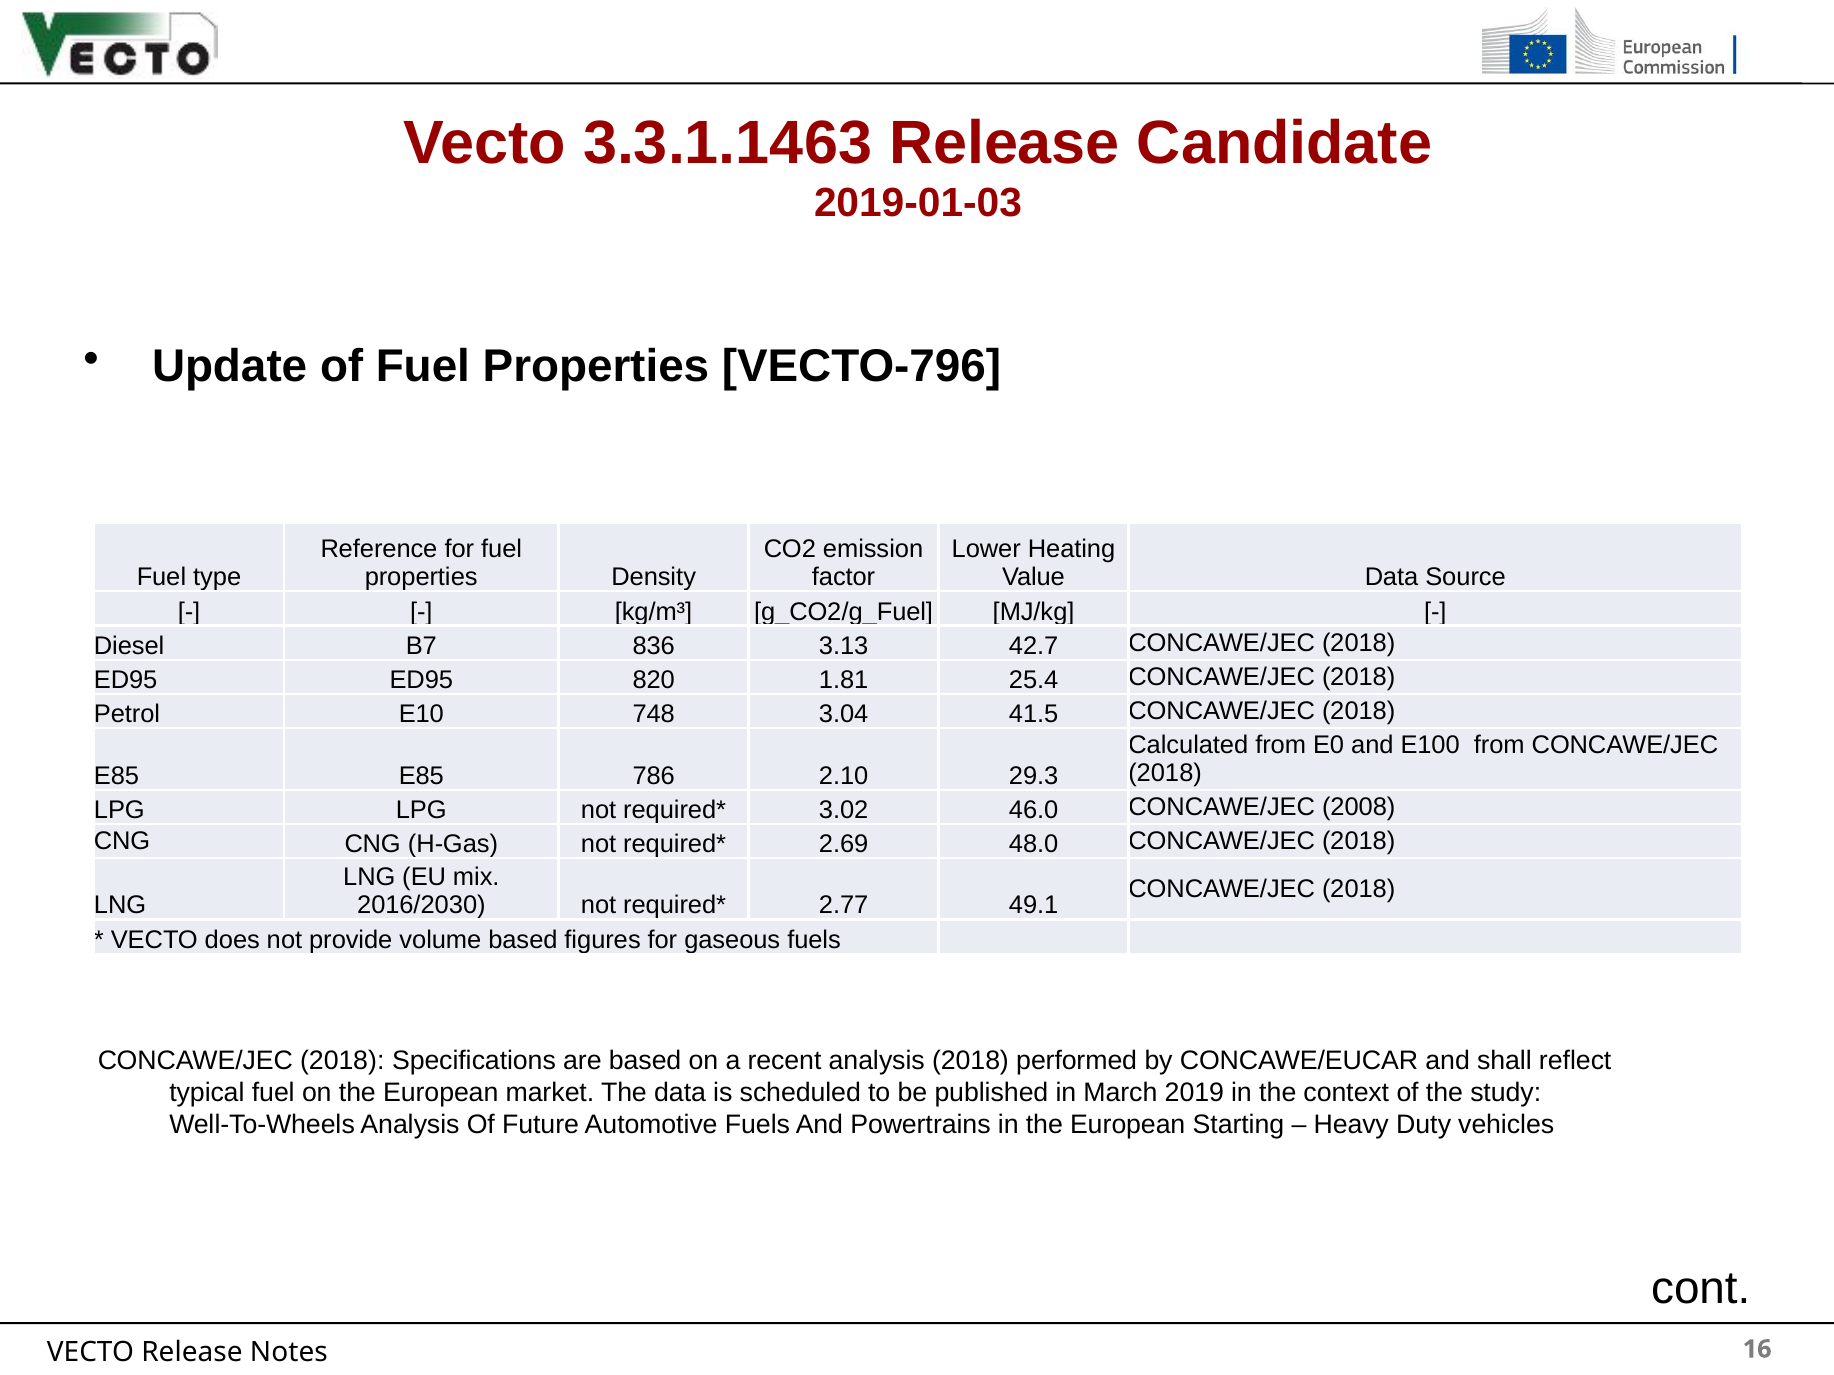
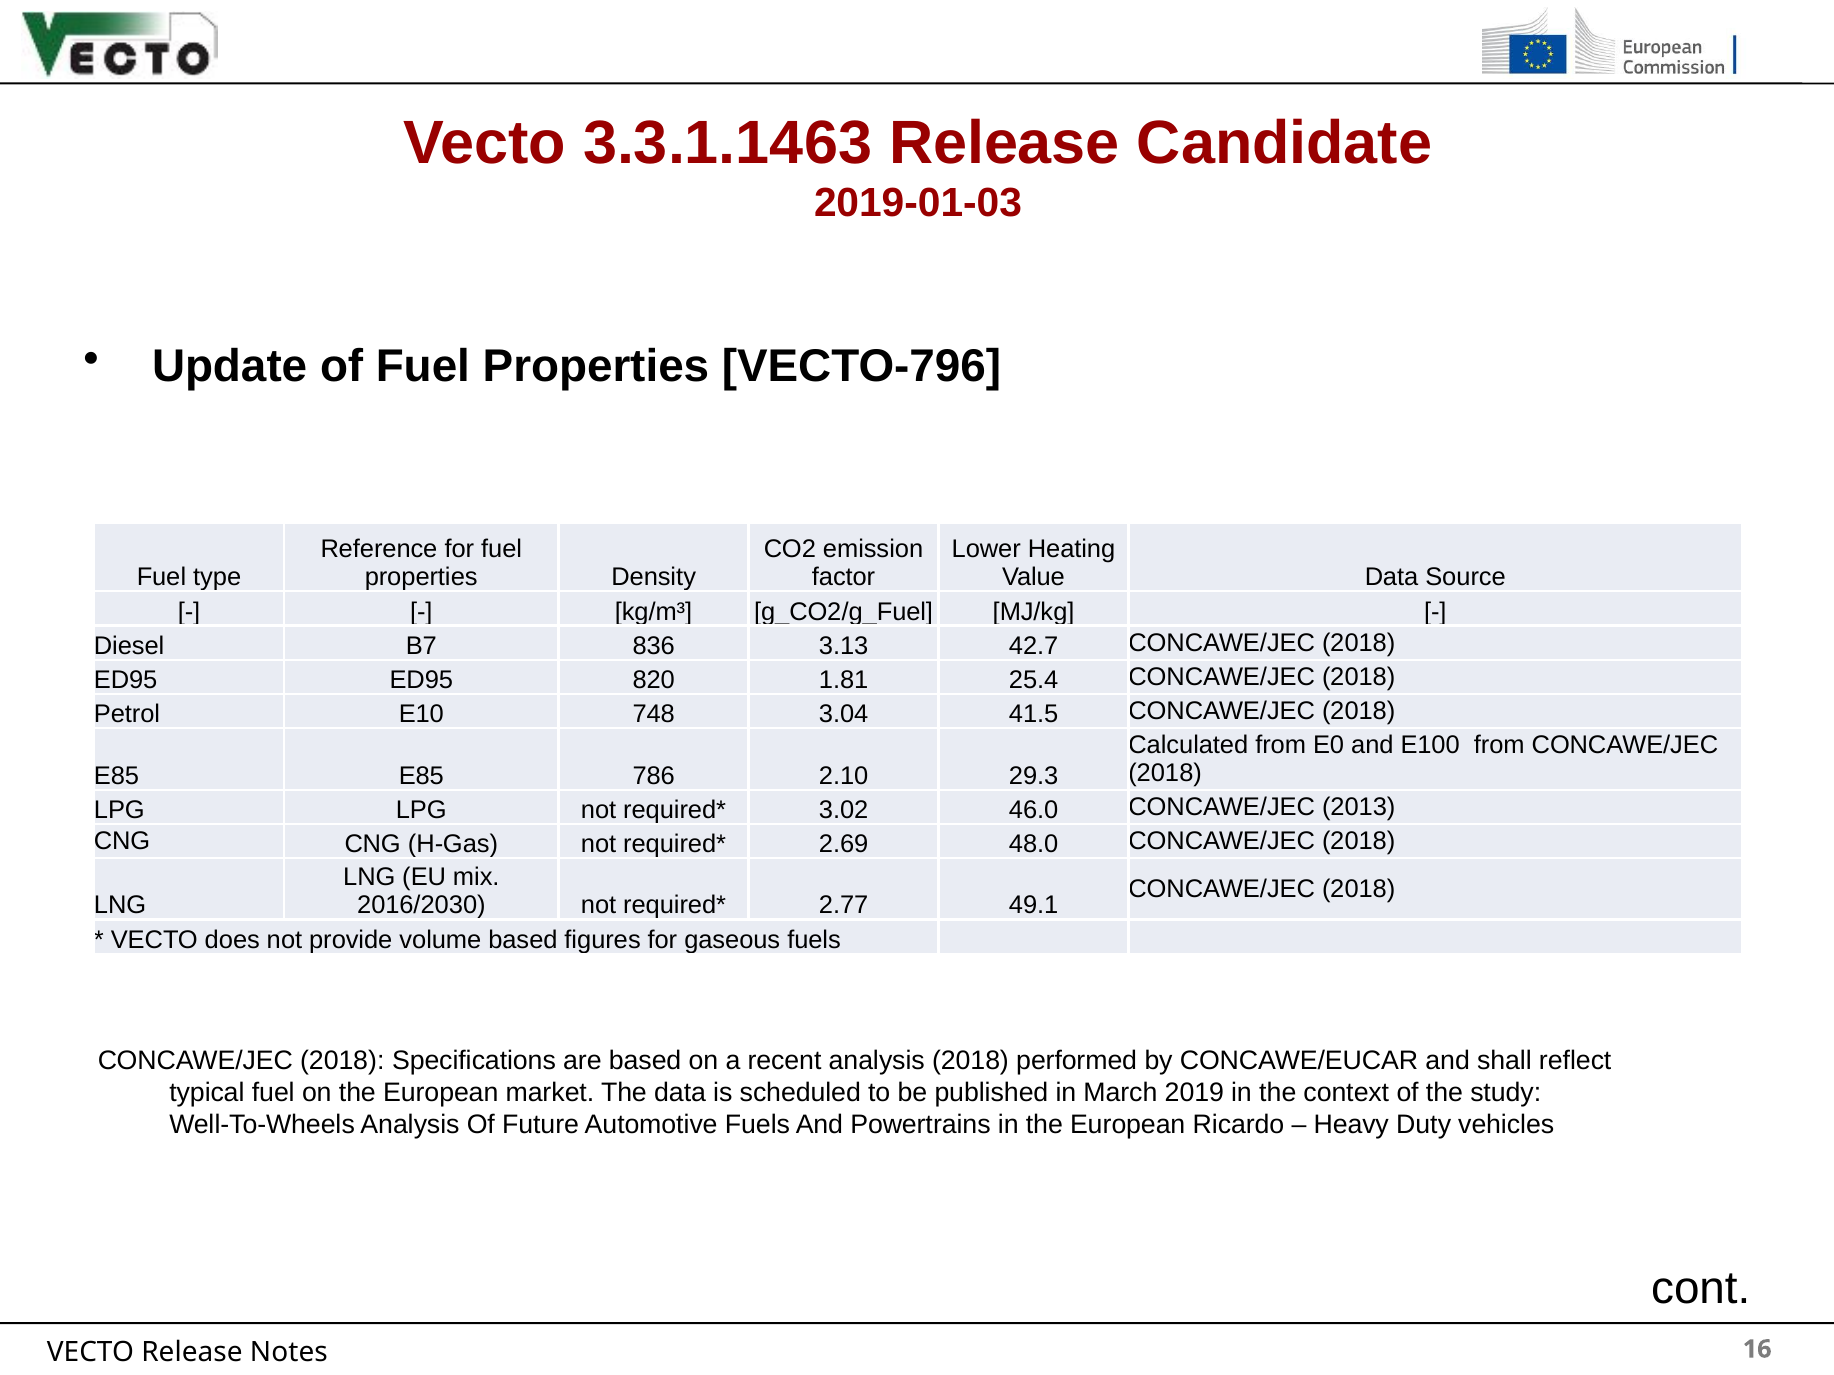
2008: 2008 -> 2013 (1359, 807)
Starting: Starting -> Ricardo (1238, 1125)
